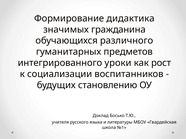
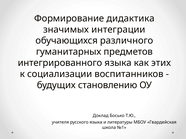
гражданина: гражданина -> интеграции (118, 30)
интегрированного уроки: уроки -> языка (118, 63)
рост: рост -> этих (161, 63)
